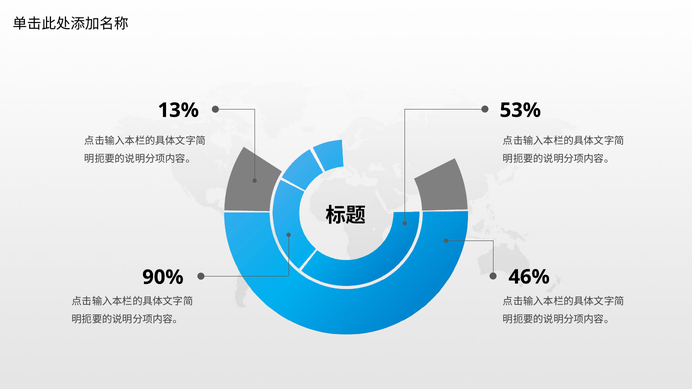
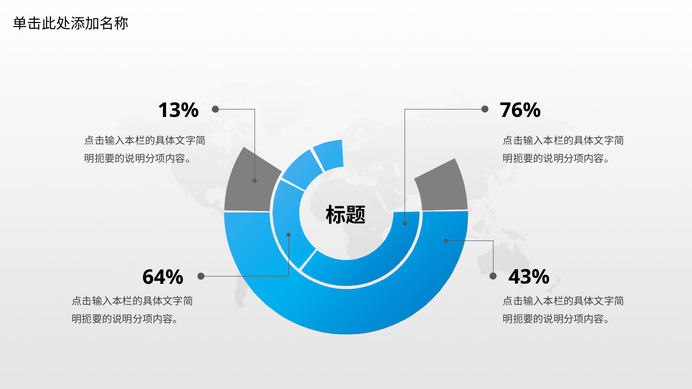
53%: 53% -> 76% (520, 110)
46%: 46% -> 43% (529, 277)
90%: 90% -> 64% (163, 277)
